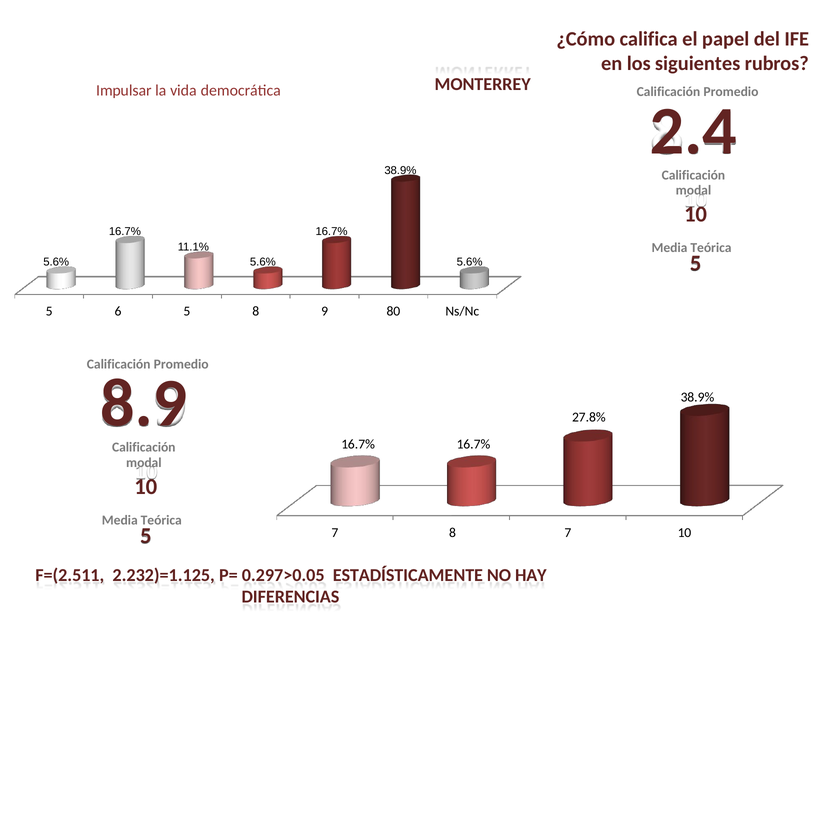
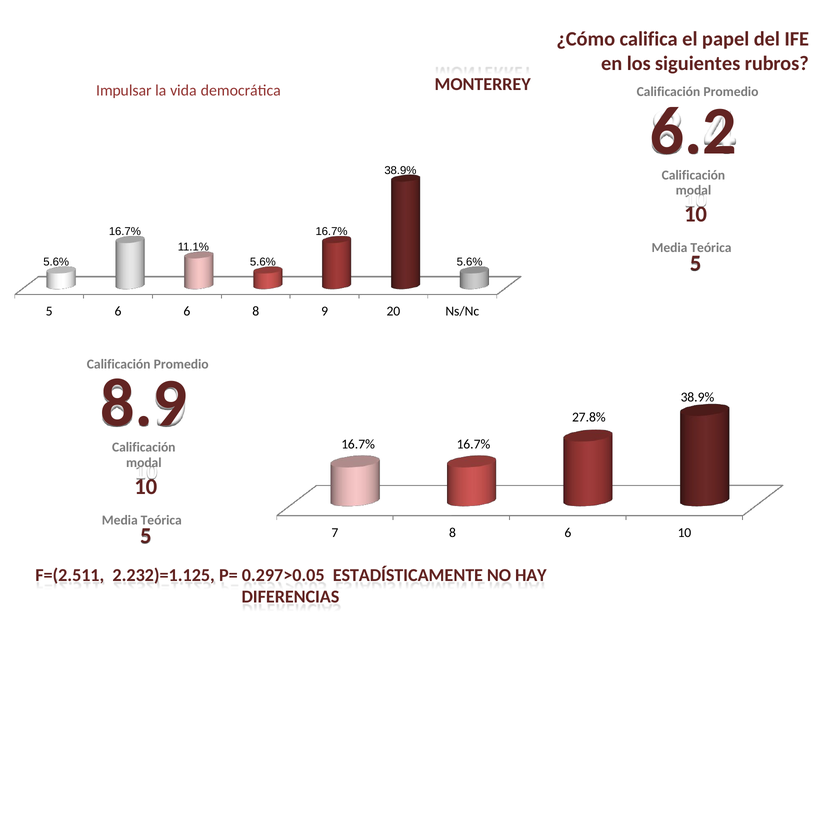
2.4: 2.4 -> 6.2 (693, 131)
6 5: 5 -> 6 (187, 311)
80: 80 -> 20 (393, 311)
8 7: 7 -> 6 (568, 533)
